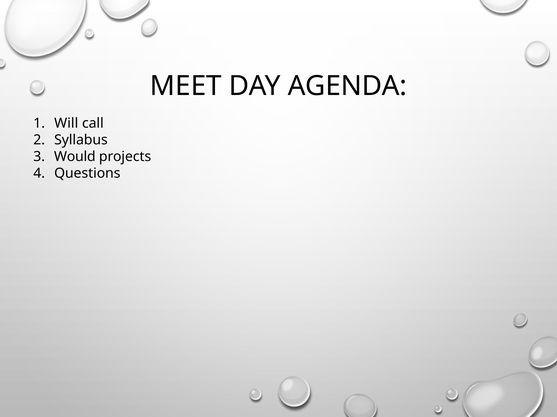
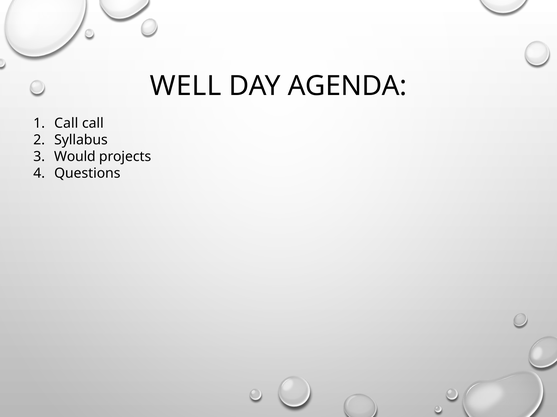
MEET: MEET -> WELL (186, 86)
Will: Will -> Call (66, 123)
